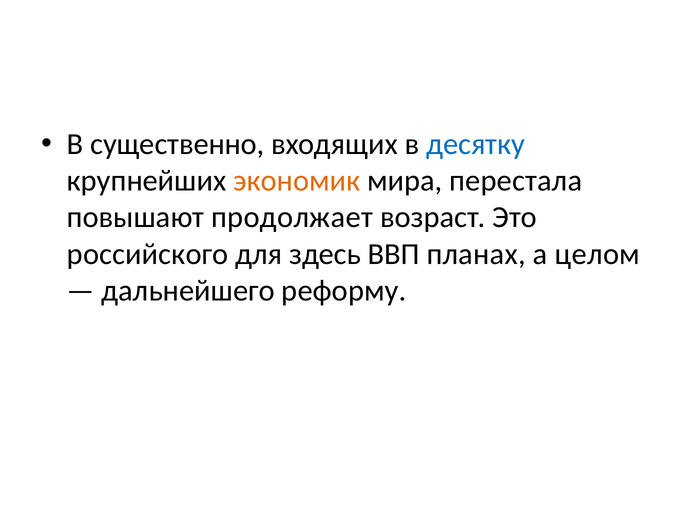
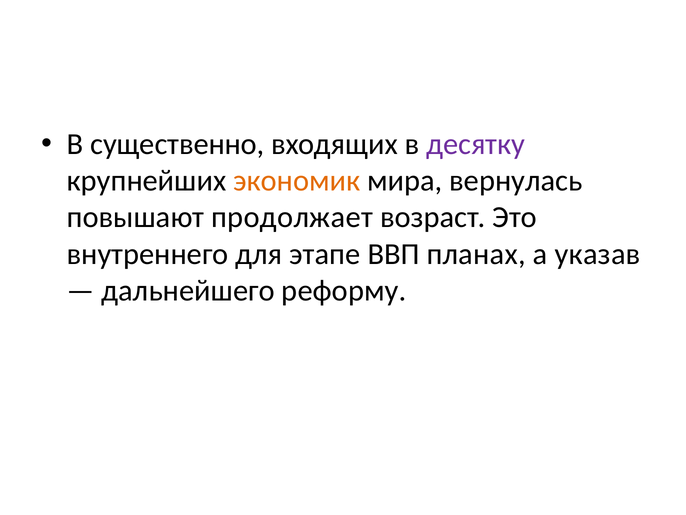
десятку colour: blue -> purple (476, 144)
перестала: перестала -> вернулась (516, 181)
российского: российского -> внутреннего (148, 254)
здесь: здесь -> этапе (325, 254)
целом: целом -> указав (598, 254)
